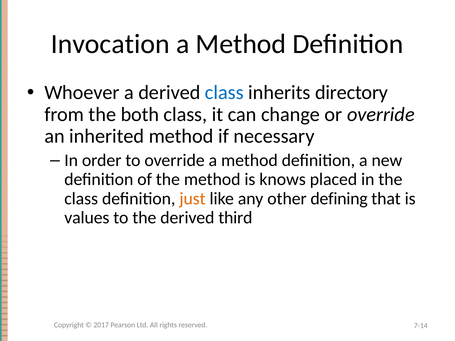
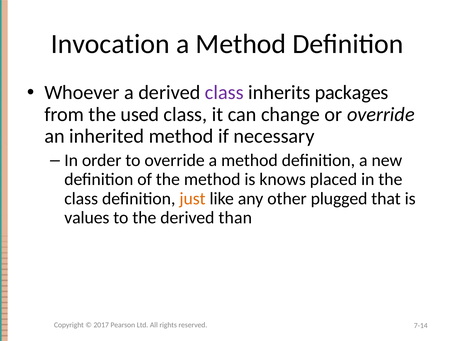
class colour: blue -> purple (224, 93)
directory: directory -> packages (352, 93)
both: both -> used (140, 115)
defining: defining -> plugged (339, 199)
third: third -> than (235, 218)
